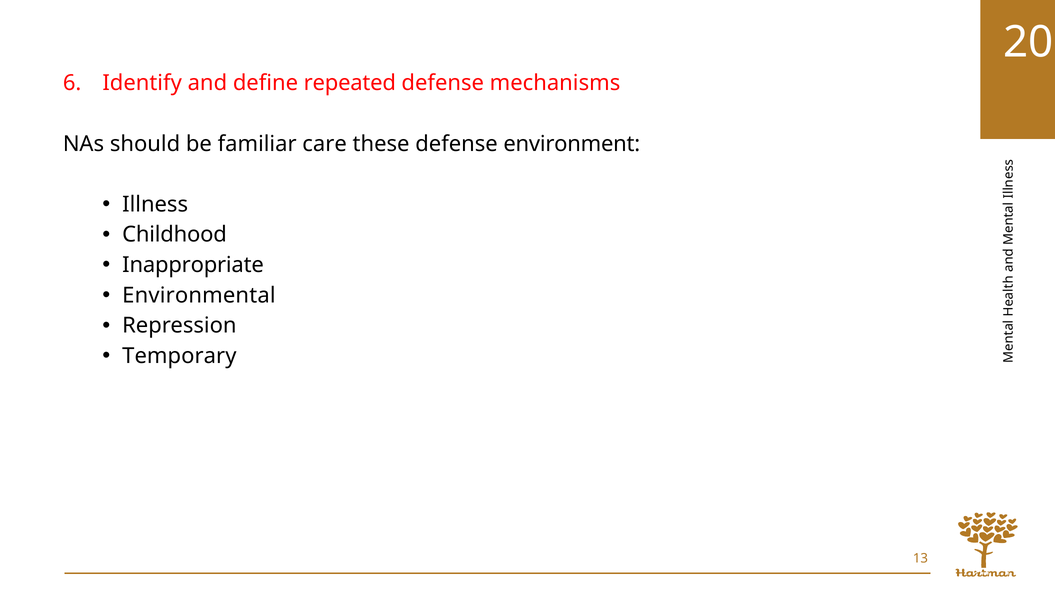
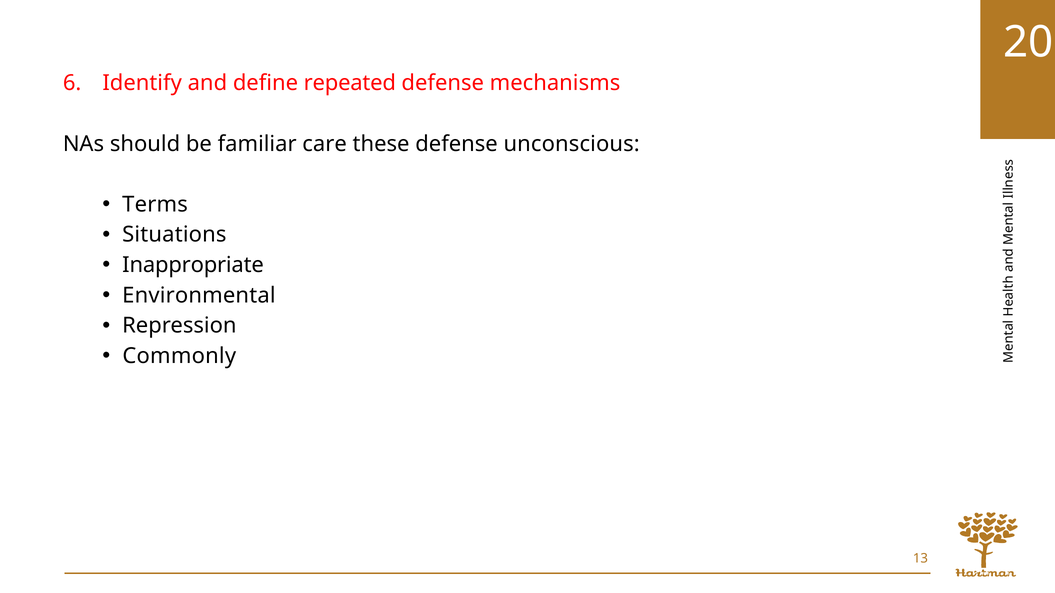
environment: environment -> unconscious (572, 144)
Illness: Illness -> Terms (155, 205)
Childhood: Childhood -> Situations (174, 235)
Temporary: Temporary -> Commonly (179, 356)
